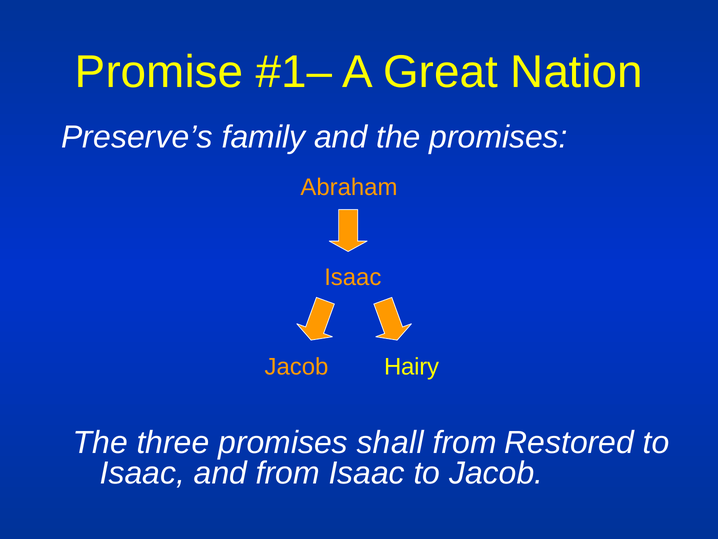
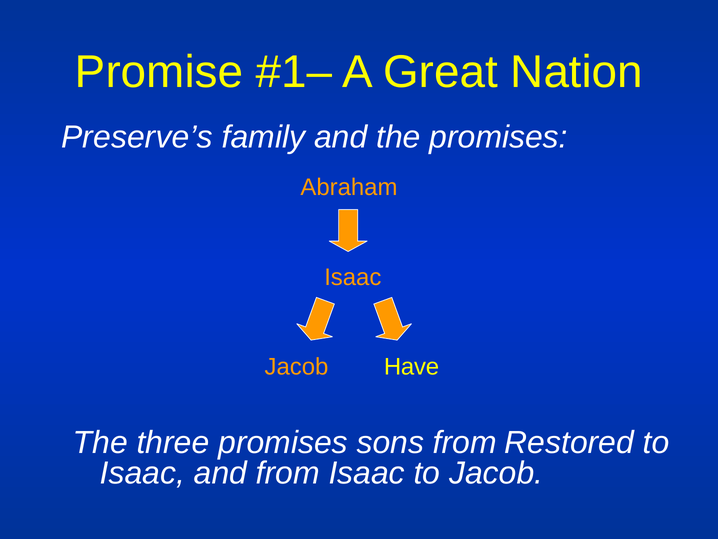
Hairy: Hairy -> Have (412, 367)
shall: shall -> sons (390, 442)
